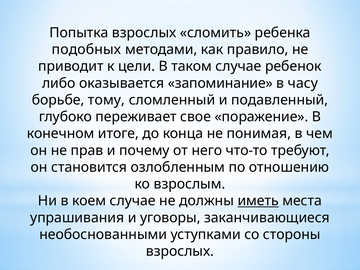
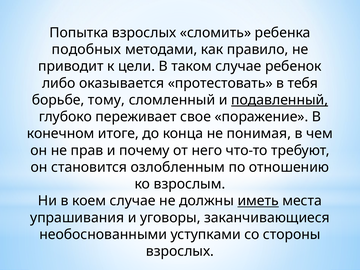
запоминание: запоминание -> протестовать (220, 83)
часу: часу -> тебя (303, 83)
подавленный underline: none -> present (280, 100)
